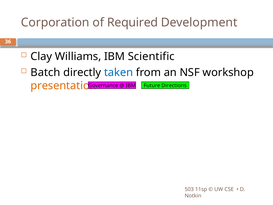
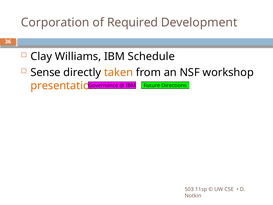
Scientific: Scientific -> Schedule (151, 56)
Batch: Batch -> Sense (46, 72)
taken colour: blue -> orange (119, 72)
